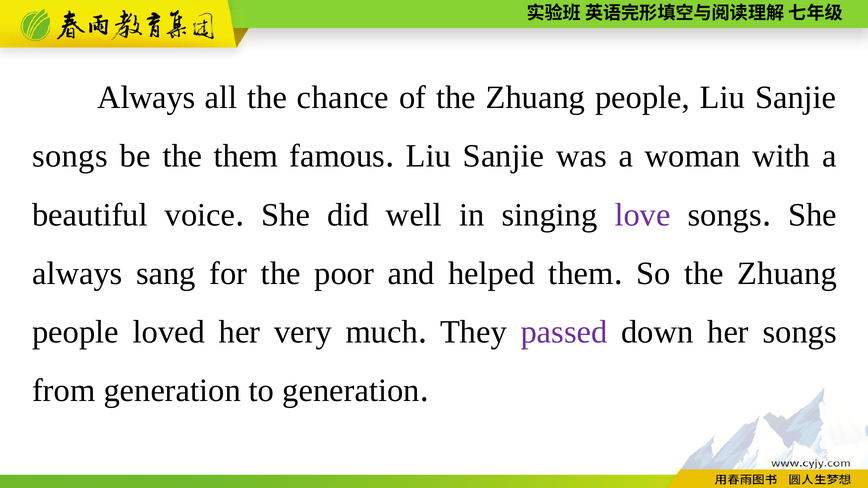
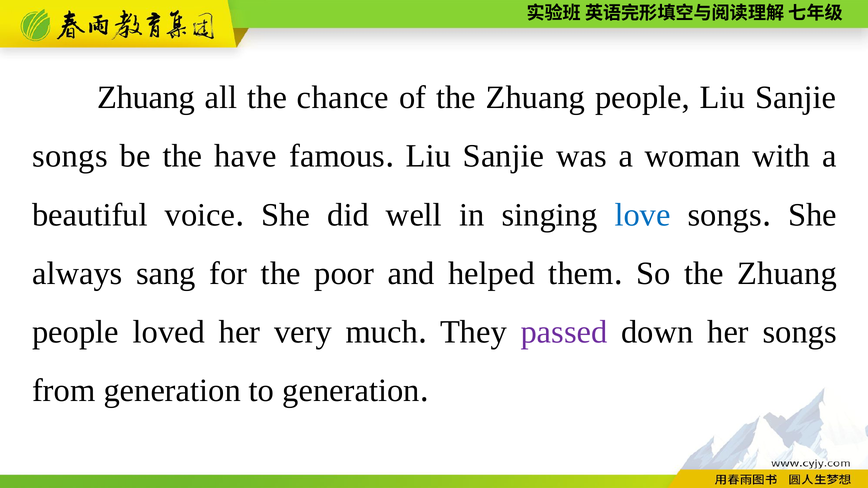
Always: Always -> Zhuang (146, 98)
the them: them -> have (246, 156)
love colour: purple -> blue (643, 215)
